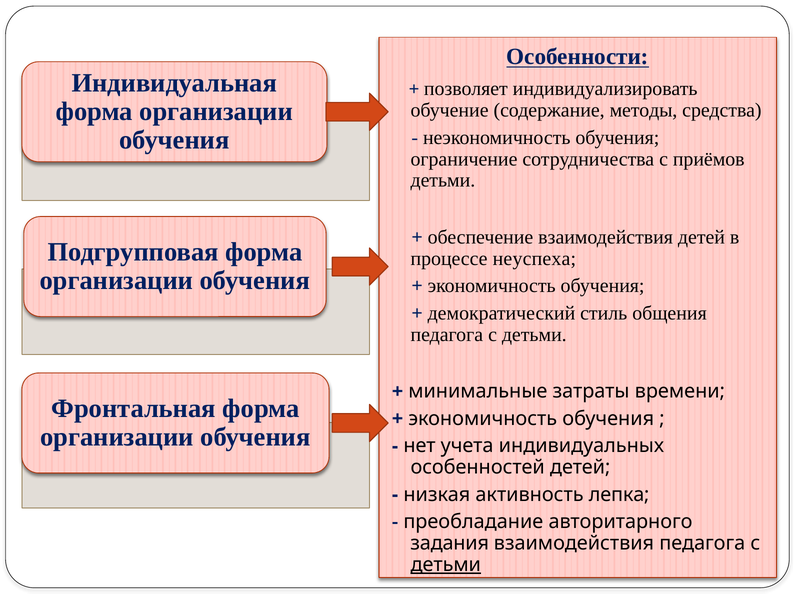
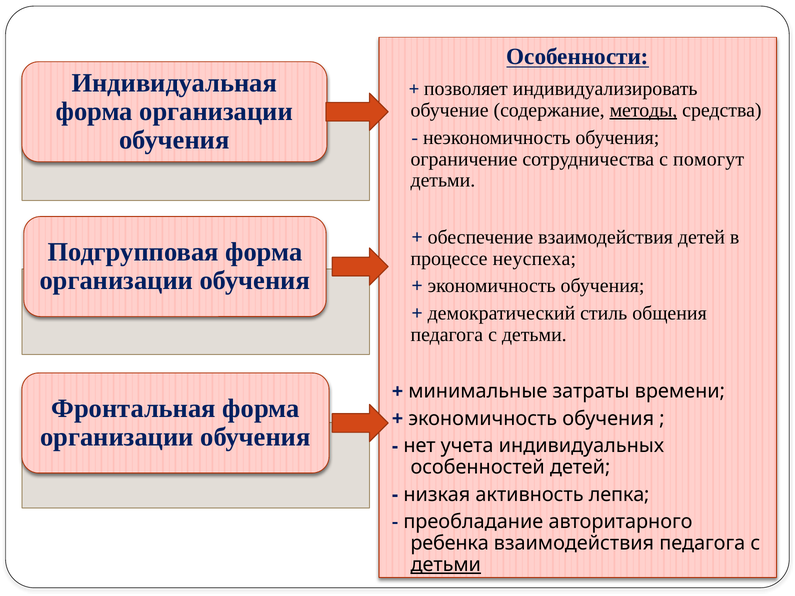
методы underline: none -> present (643, 110)
приёмов: приёмов -> помогут (709, 159)
задания: задания -> ребенка (450, 543)
